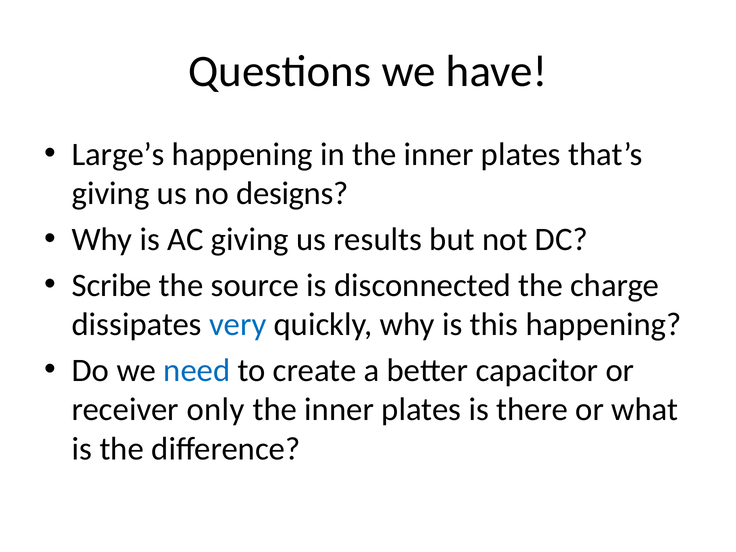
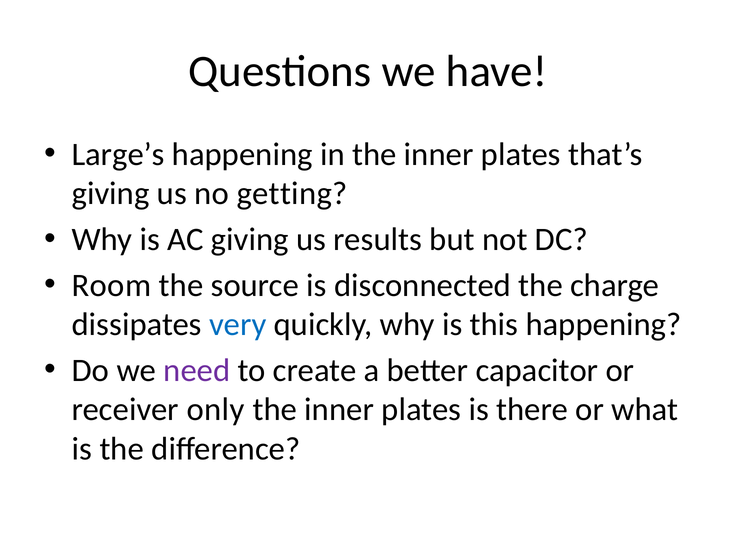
designs: designs -> getting (292, 194)
Scribe: Scribe -> Room (111, 285)
need colour: blue -> purple (197, 370)
